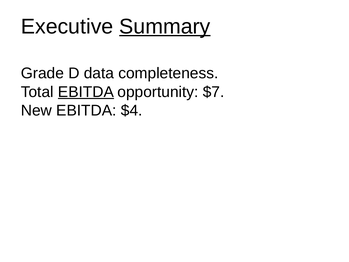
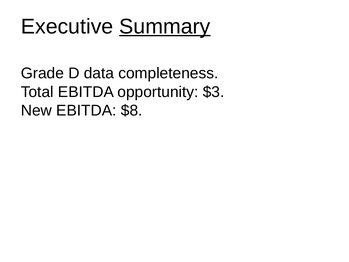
EBITDA underline: present -> none (86, 92)
$7: $7 -> $3 (214, 92)
$4: $4 -> $8 (132, 110)
